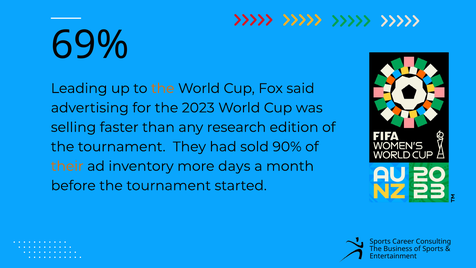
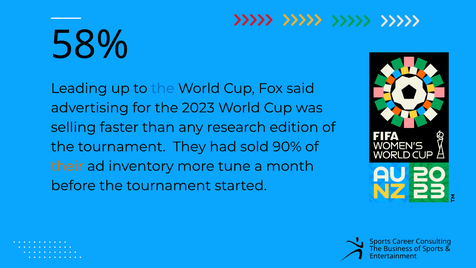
69%: 69% -> 58% (90, 45)
the colour: orange -> blue (163, 88)
days: days -> tune (234, 166)
